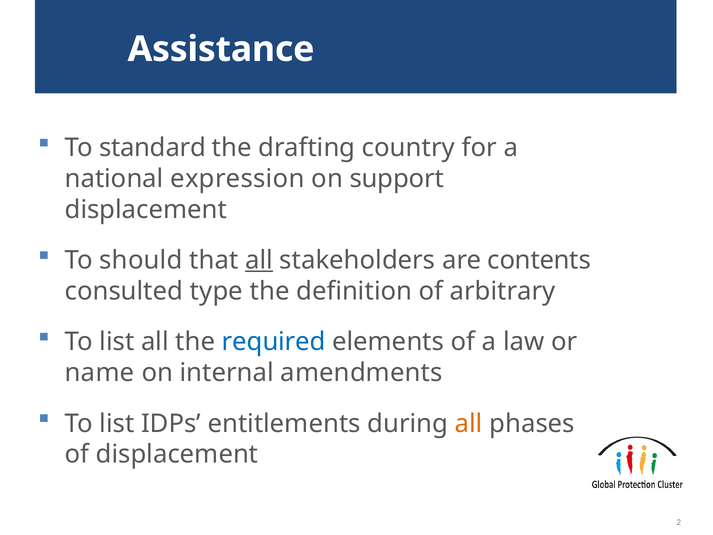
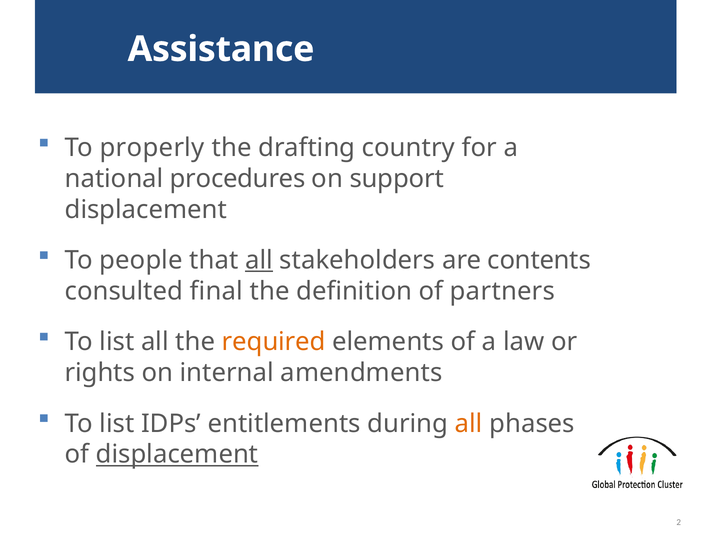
standard: standard -> properly (152, 148)
expression: expression -> procedures (238, 179)
should: should -> people (141, 260)
type: type -> final (216, 291)
arbitrary: arbitrary -> partners (503, 291)
required colour: blue -> orange (274, 342)
name: name -> rights (100, 373)
displacement underline: none -> present (177, 454)
